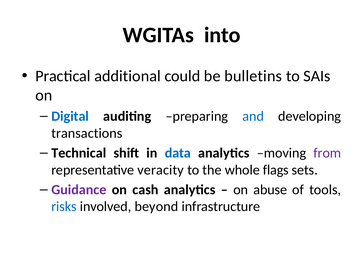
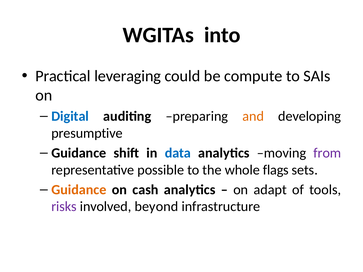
additional: additional -> leveraging (128, 76)
bulletins: bulletins -> compute (253, 76)
and colour: blue -> orange (253, 116)
transactions: transactions -> presumptive (87, 133)
Technical: Technical -> Guidance (79, 153)
veracity: veracity -> possible (161, 170)
Guidance colour: purple -> orange (79, 190)
abuse: abuse -> adapt (270, 190)
risks colour: blue -> purple (64, 207)
